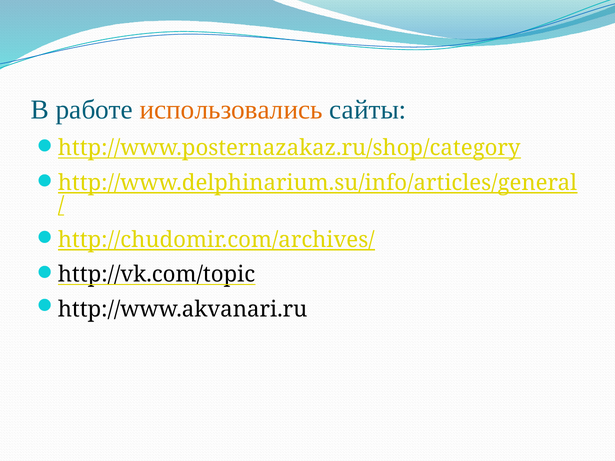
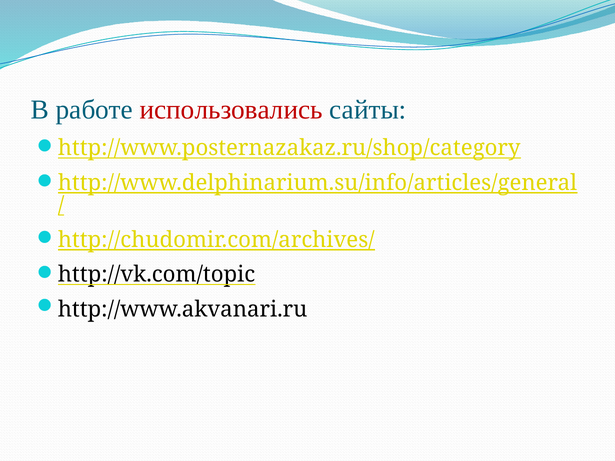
использовались colour: orange -> red (231, 110)
